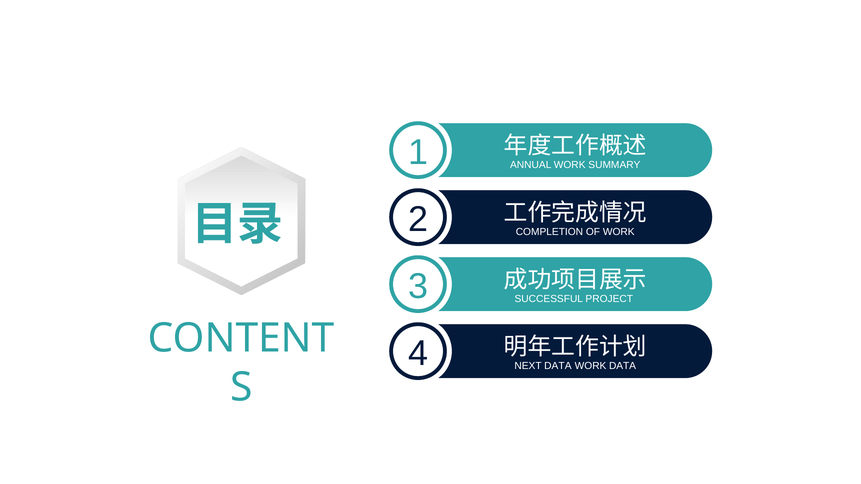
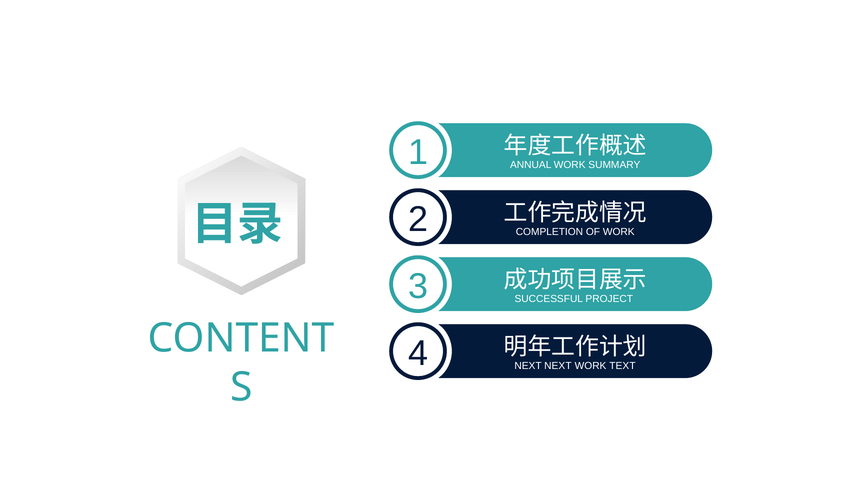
NEXT DATA: DATA -> NEXT (558, 366)
WORK DATA: DATA -> TEXT (622, 366)
